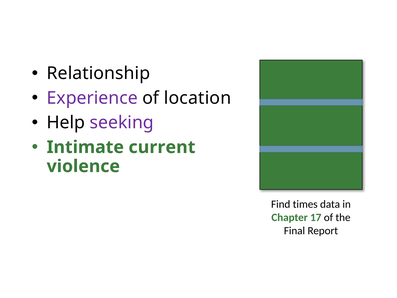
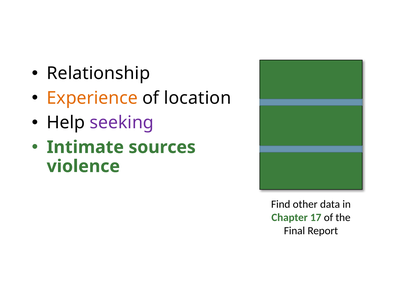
Experience colour: purple -> orange (92, 98)
current: current -> sources (162, 147)
times: times -> other (305, 204)
